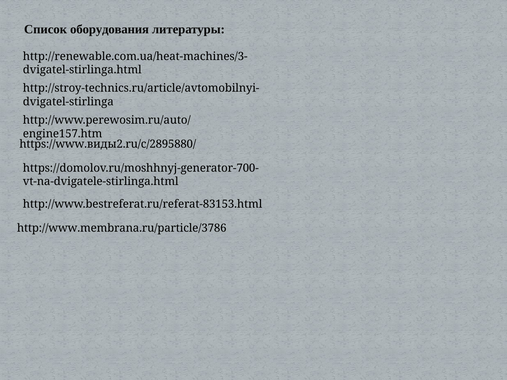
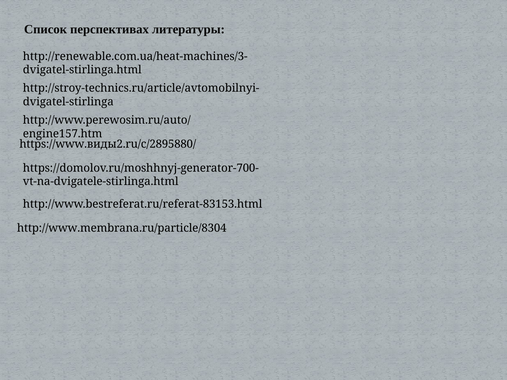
оборудования: оборудования -> перспективах (110, 29)
http://www.membrana.ru/particle/3786: http://www.membrana.ru/particle/3786 -> http://www.membrana.ru/particle/8304 (122, 228)
